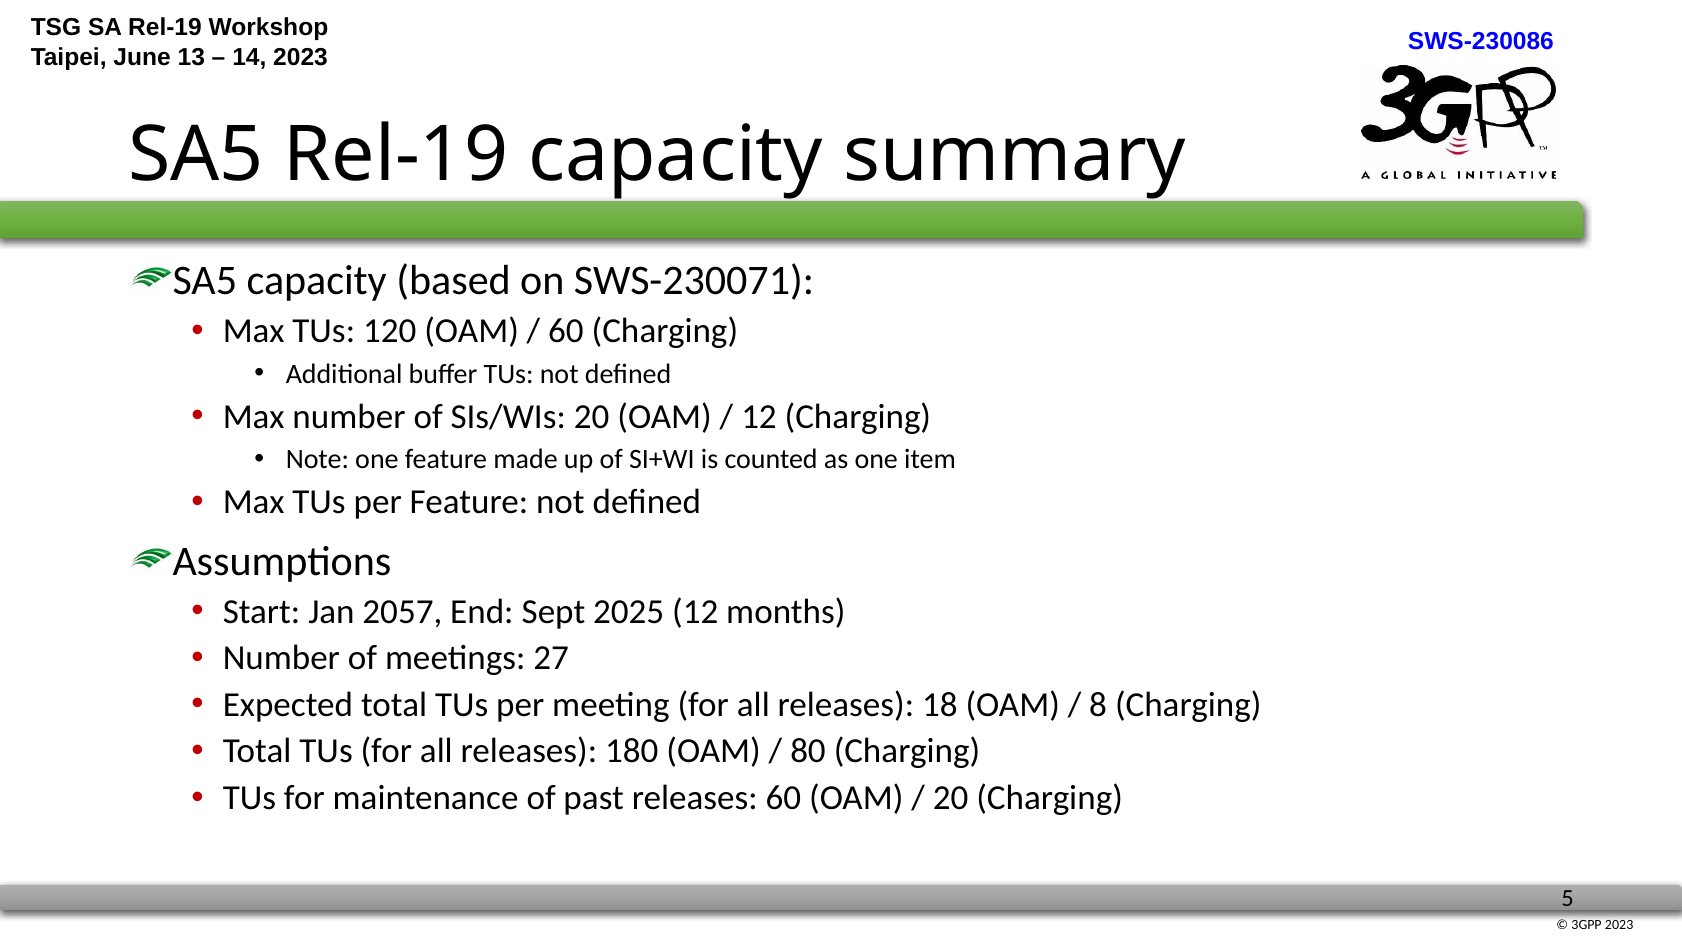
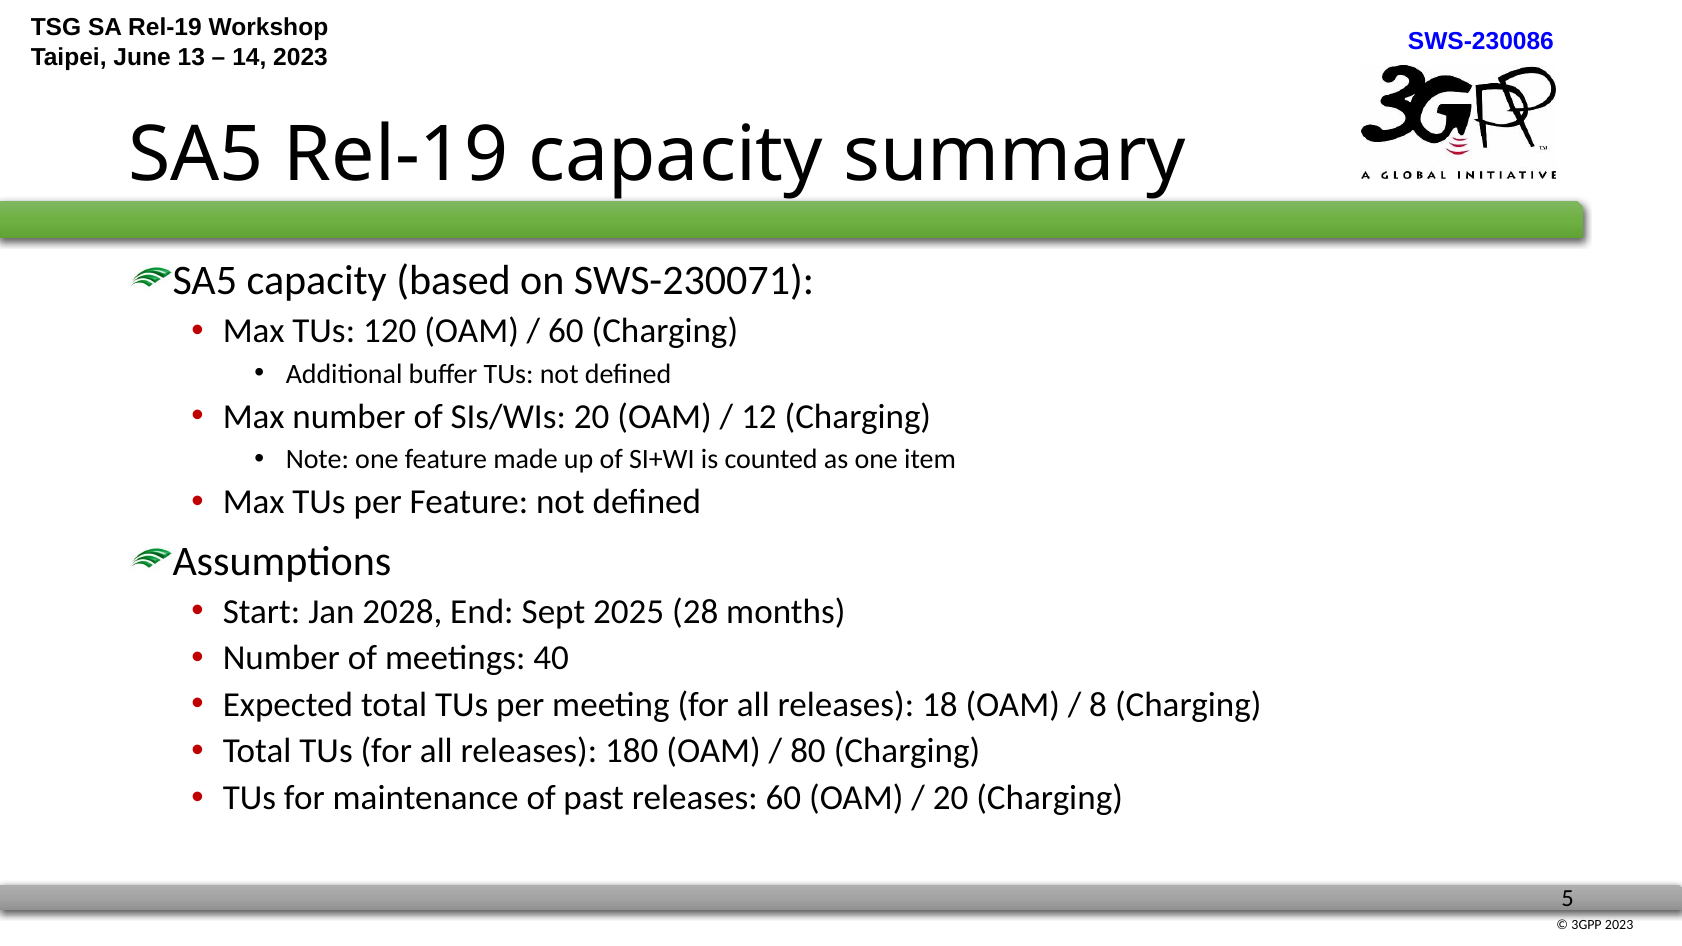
2057: 2057 -> 2028 (402, 612)
2025 12: 12 -> 28 (695, 612)
27: 27 -> 40 (551, 658)
